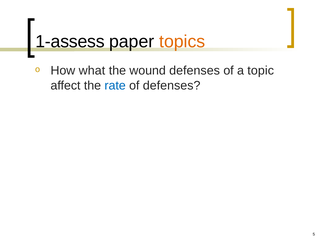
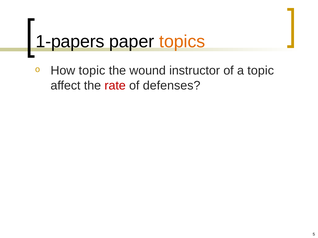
1-assess: 1-assess -> 1-papers (70, 42)
How what: what -> topic (92, 71)
wound defenses: defenses -> instructor (195, 71)
rate colour: blue -> red (115, 86)
